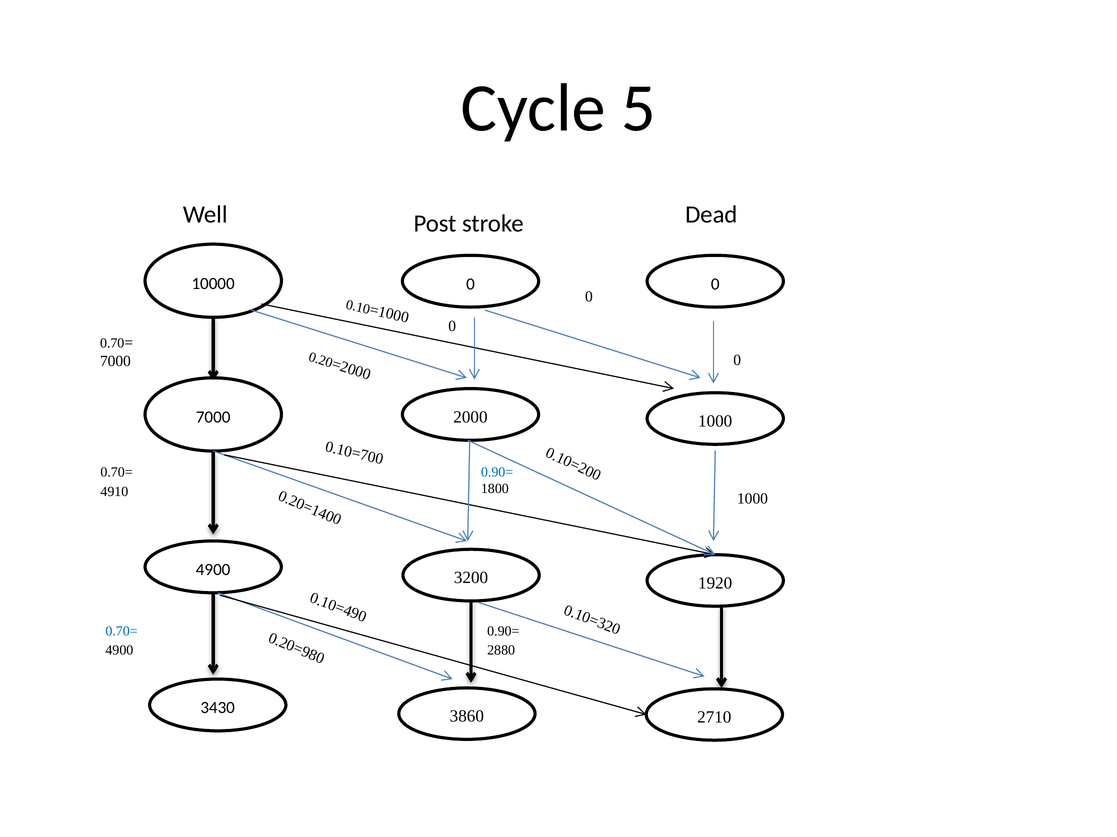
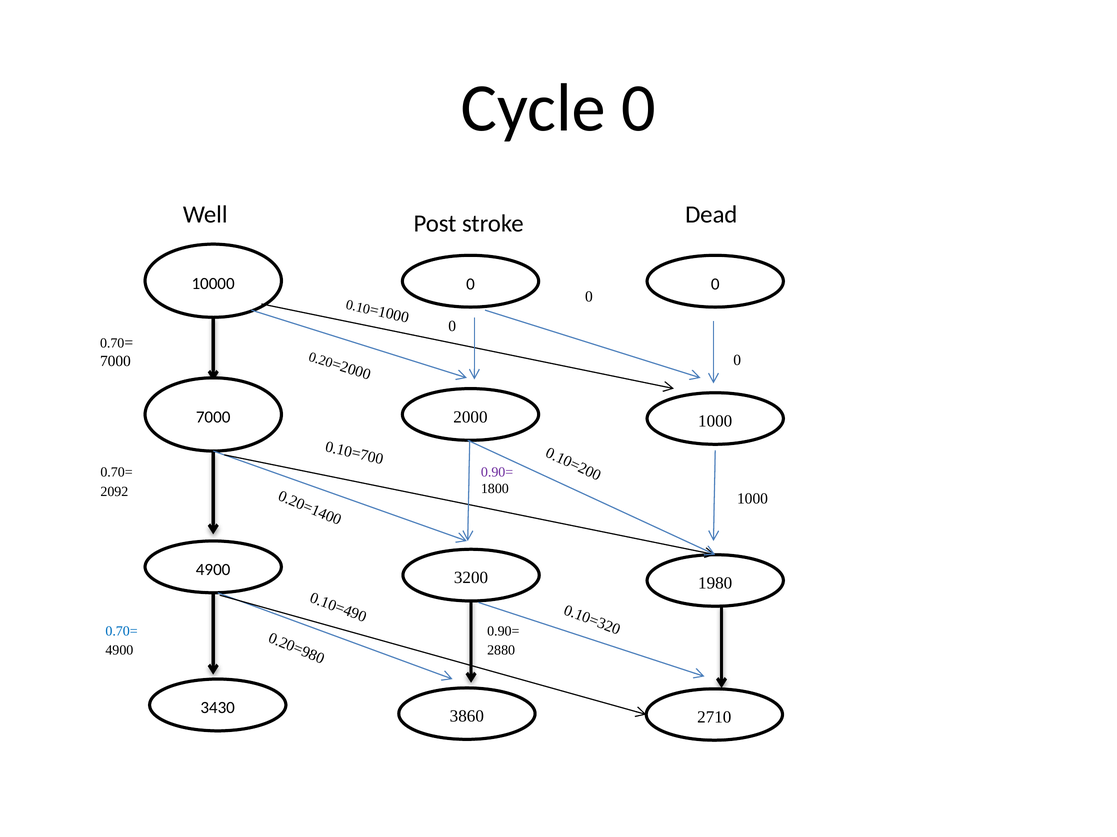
Cycle 5: 5 -> 0 (638, 108)
0.90= colour: blue -> purple (497, 472)
4910: 4910 -> 2092 (114, 492)
1920: 1920 -> 1980 (715, 584)
